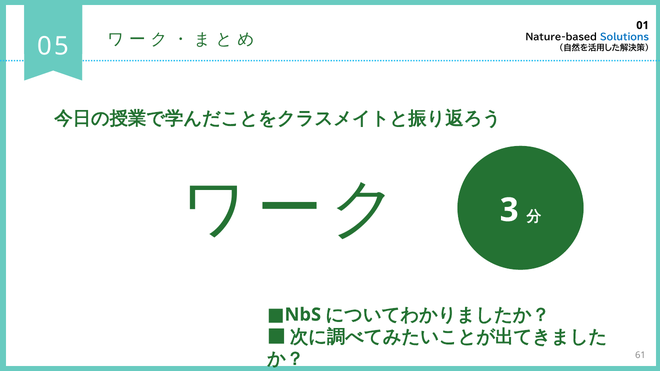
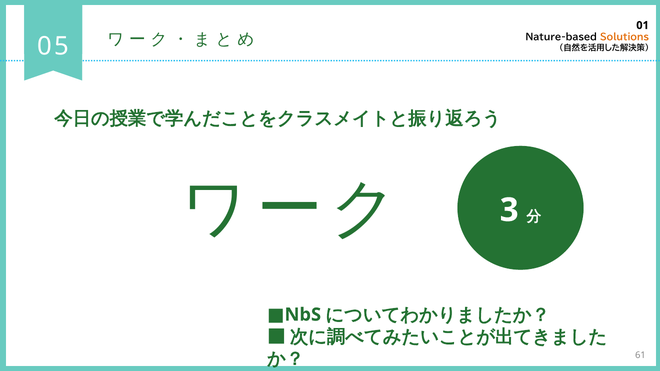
Solutions colour: blue -> orange (624, 37)
